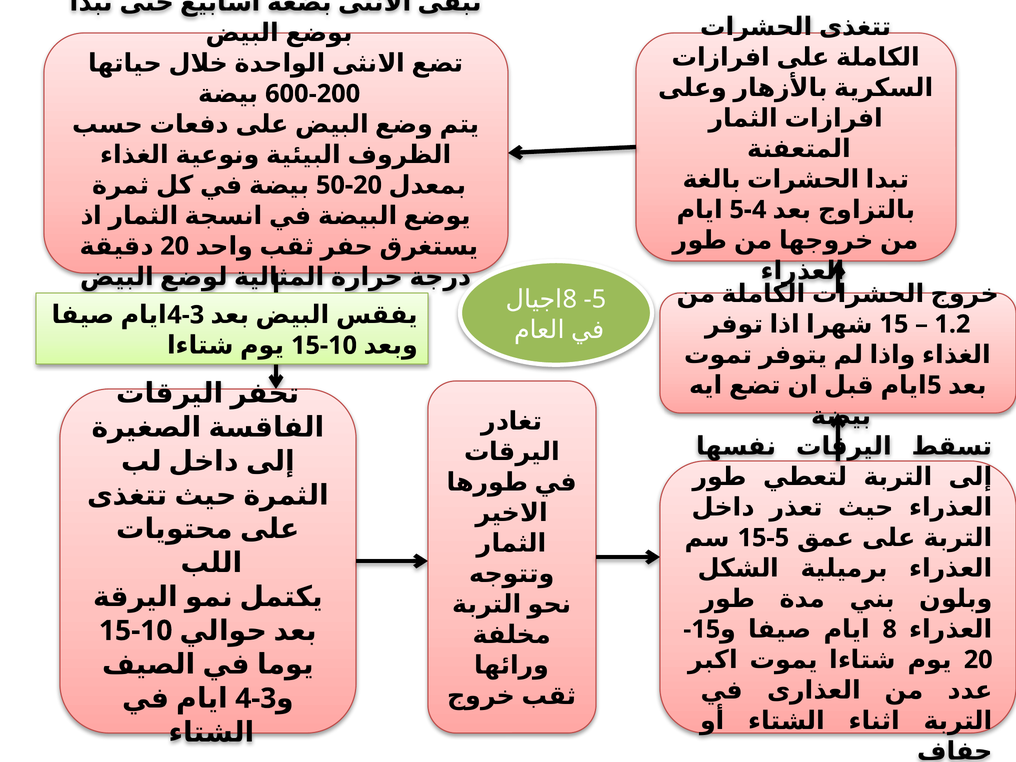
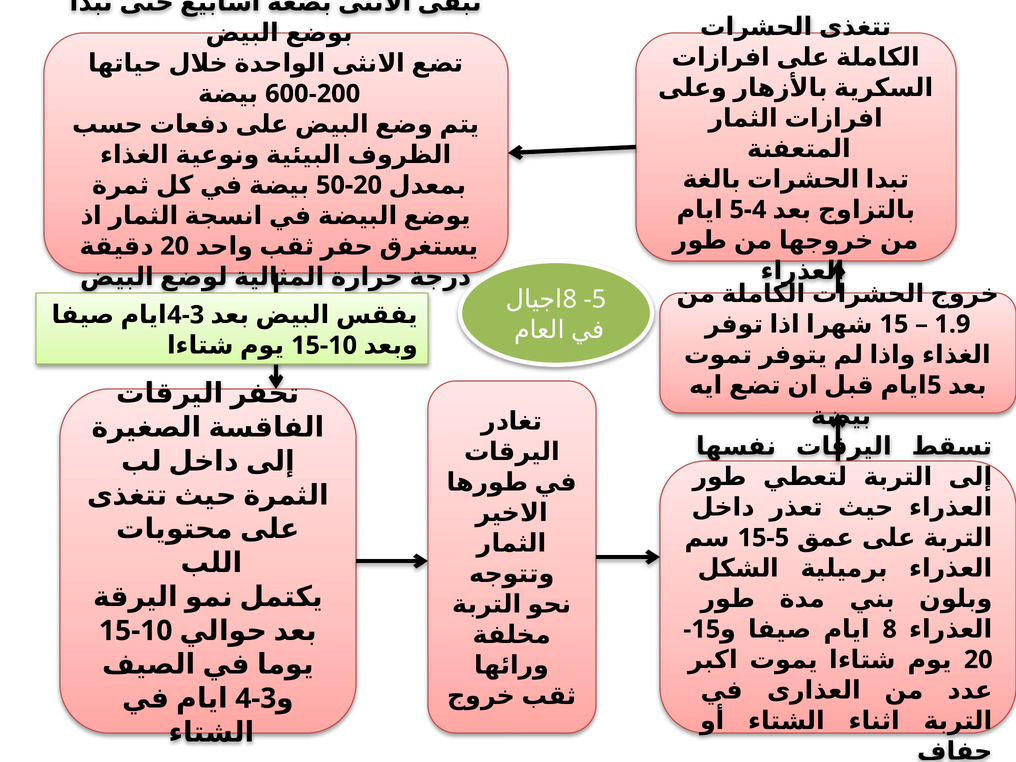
1.2: 1.2 -> 1.9 (952, 324)
